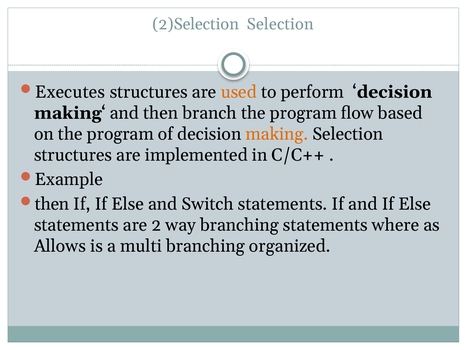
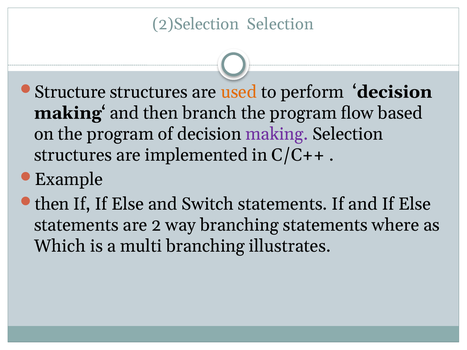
Executes: Executes -> Structure (70, 92)
making colour: orange -> purple (277, 134)
Allows: Allows -> Which (60, 246)
organized: organized -> illustrates (290, 246)
